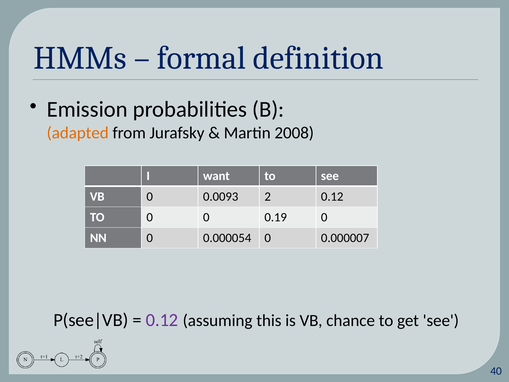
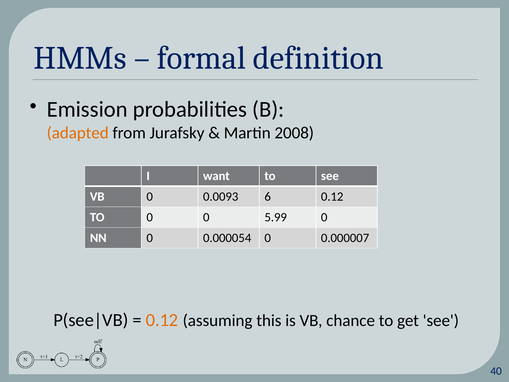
2: 2 -> 6 (268, 197)
0.19: 0.19 -> 5.99 (276, 217)
0.12 colour: purple -> orange (162, 320)
